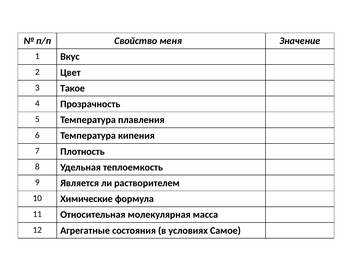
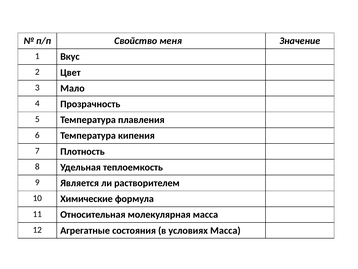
Такое: Такое -> Мало (72, 88)
условиях Самое: Самое -> Масса (225, 230)
